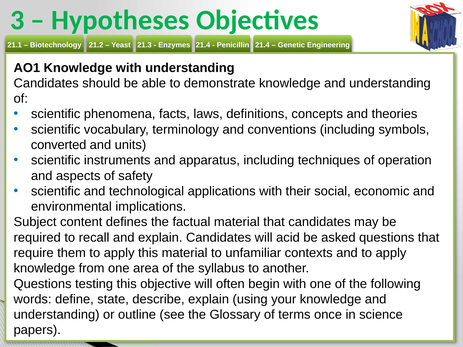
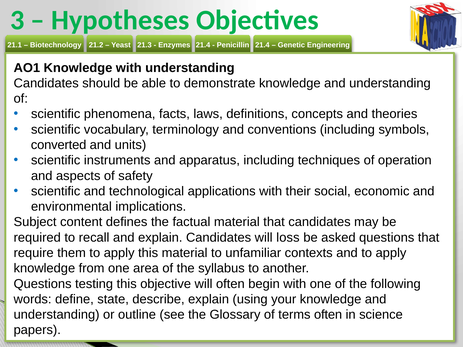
acid: acid -> loss (288, 238)
terms once: once -> often (328, 315)
